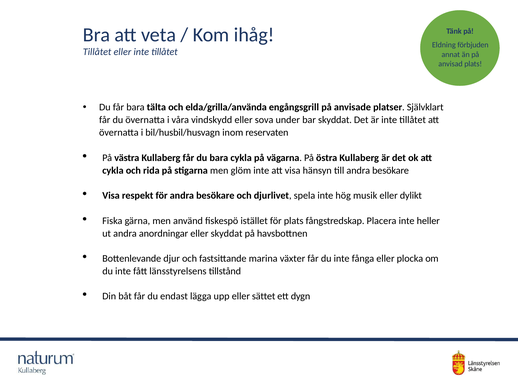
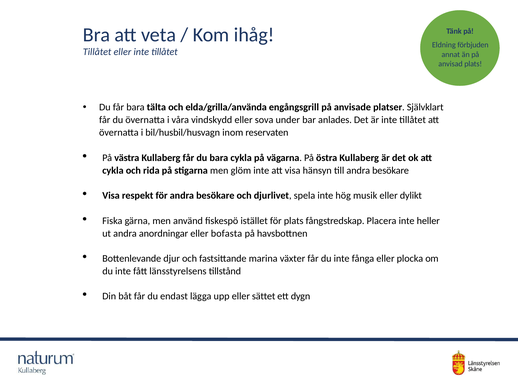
bar skyddat: skyddat -> anlades (335, 120)
eller skyddat: skyddat -> bofasta (227, 234)
